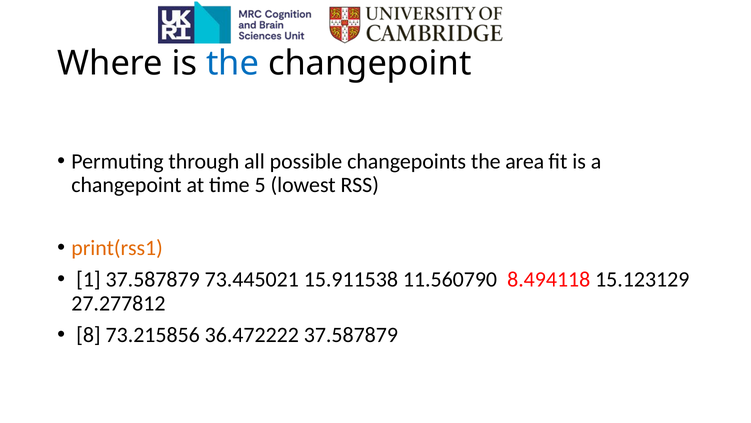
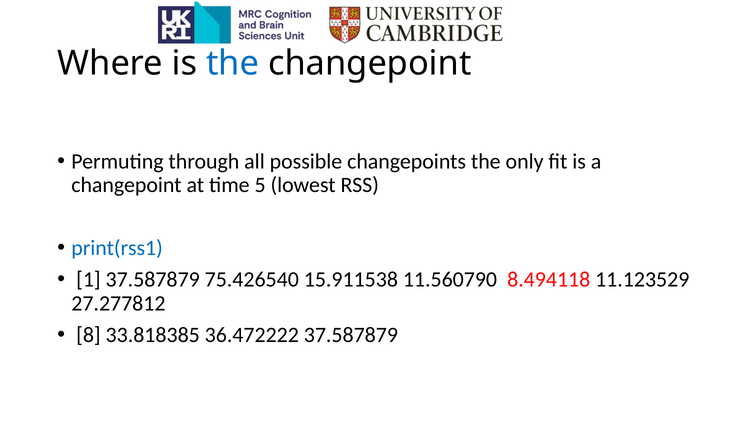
area: area -> only (525, 161)
print(rss1 colour: orange -> blue (117, 248)
73.445021: 73.445021 -> 75.426540 (252, 279)
15.123129: 15.123129 -> 11.123529 (642, 279)
73.215856: 73.215856 -> 33.818385 (153, 334)
